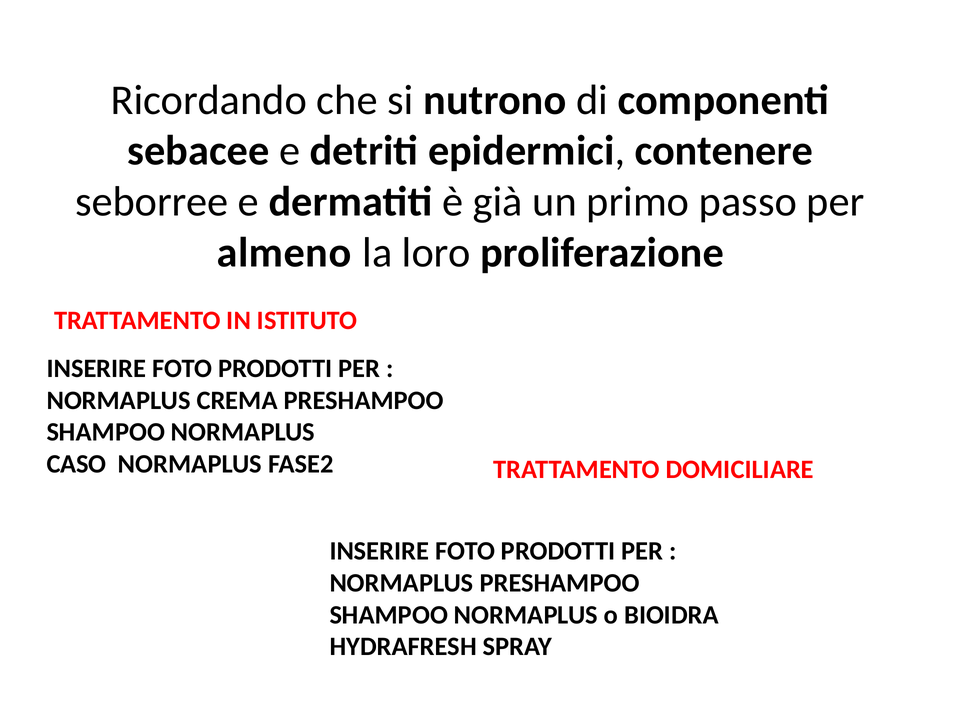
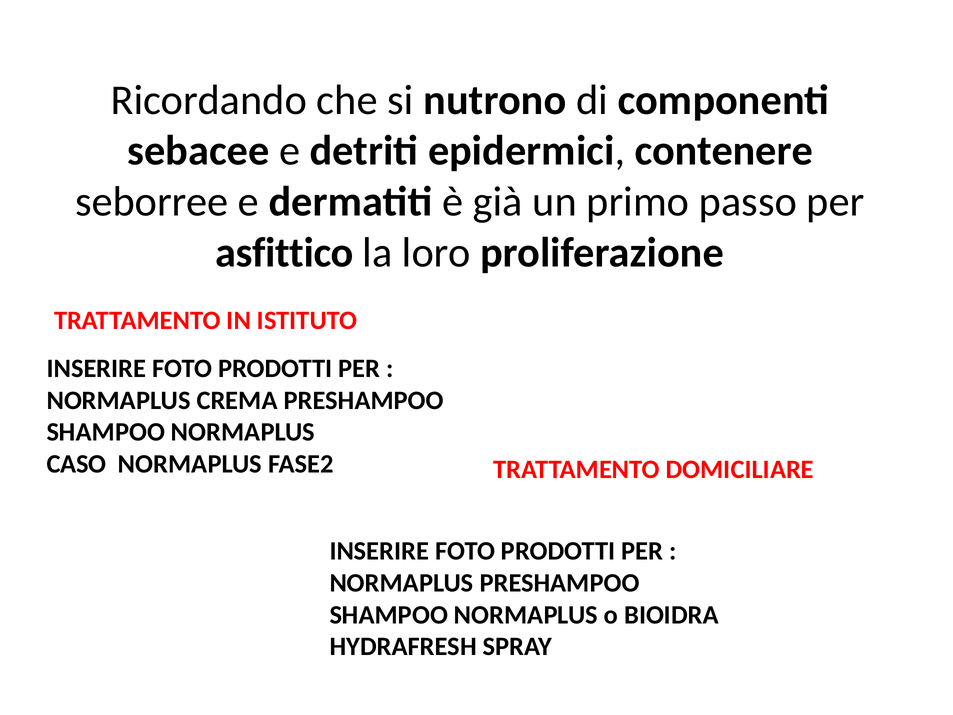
almeno: almeno -> asfittico (284, 253)
